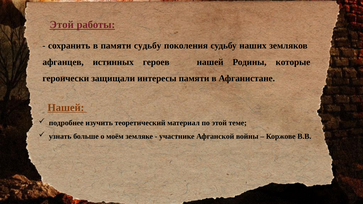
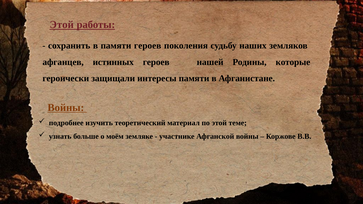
памяти судьбу: судьбу -> героев (148, 46)
Нашей: Нашей -> Войны (66, 108)
